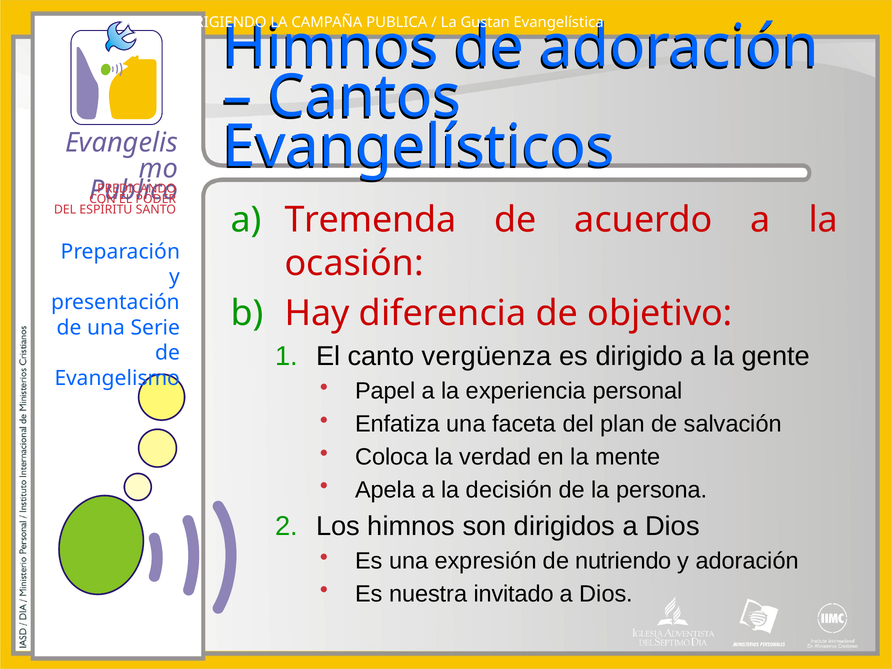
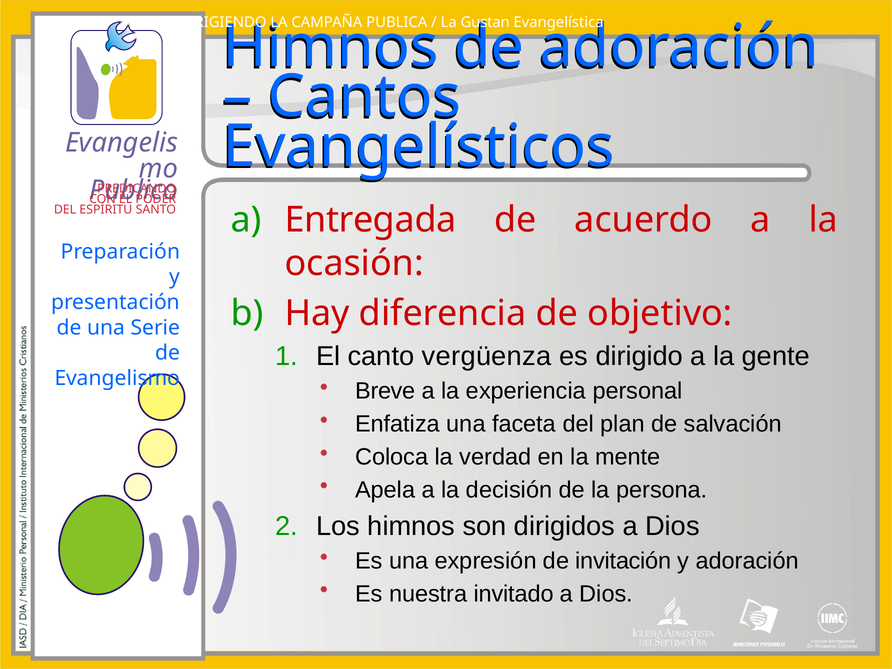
Tremenda: Tremenda -> Entregada (370, 220)
Papel: Papel -> Breve (385, 391)
nutriendo: nutriendo -> invitación (623, 561)
